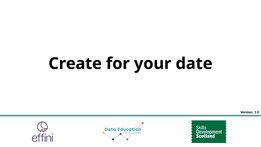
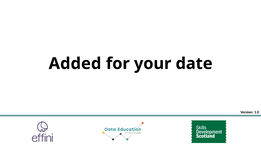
Create: Create -> Added (75, 64)
